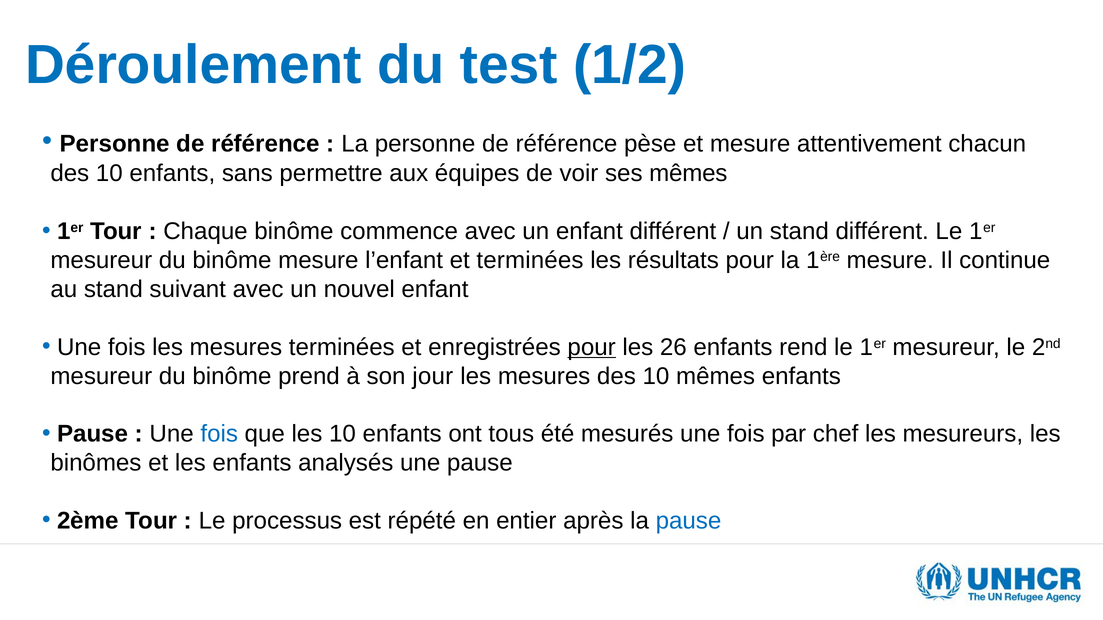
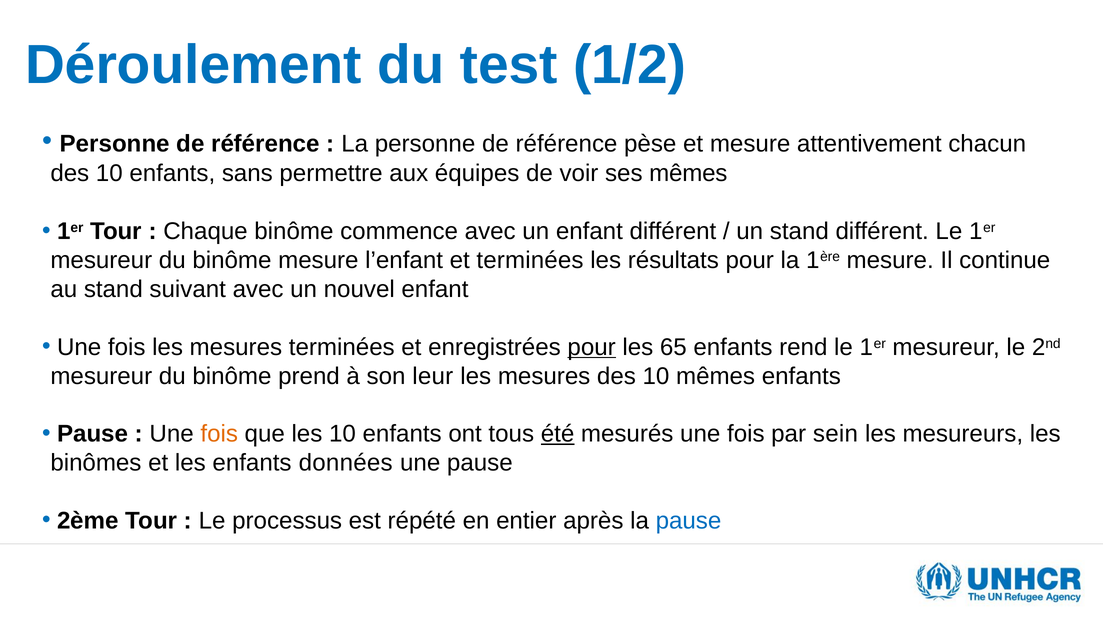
26: 26 -> 65 (673, 347)
jour: jour -> leur (433, 376)
fois colour: blue -> orange (219, 434)
été underline: none -> present (558, 434)
chef: chef -> sein (835, 434)
analysés: analysés -> données (346, 463)
